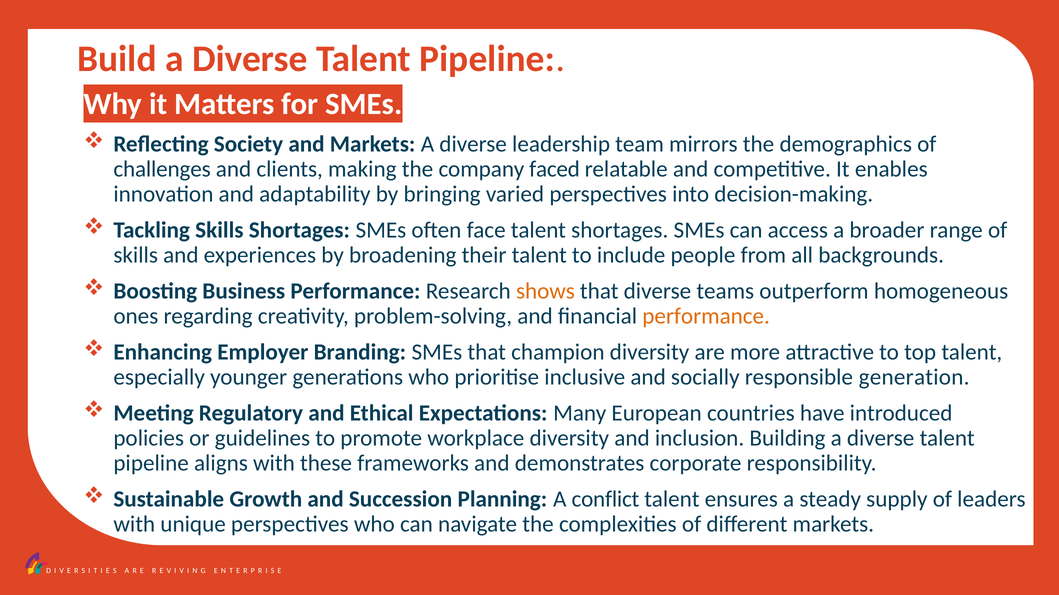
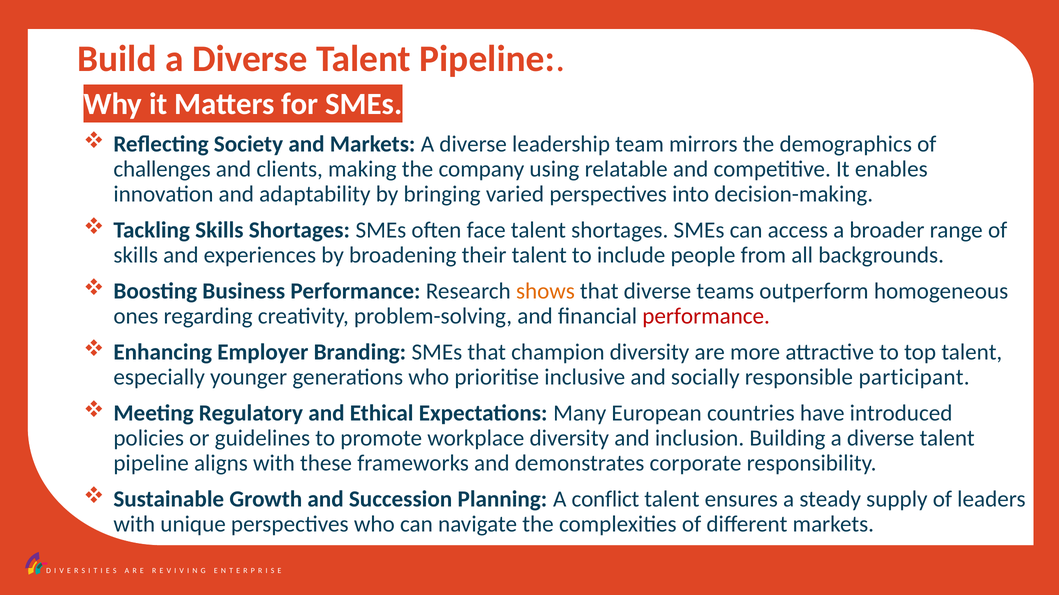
faced: faced -> using (554, 169)
performance colour: orange -> red (706, 316)
generation: generation -> participant (914, 377)
